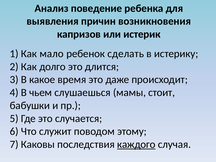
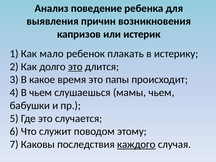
сделать: сделать -> плакать (126, 54)
это underline: none -> present (75, 67)
даже: даже -> папы (117, 80)
мамы стоит: стоит -> чьем (161, 93)
